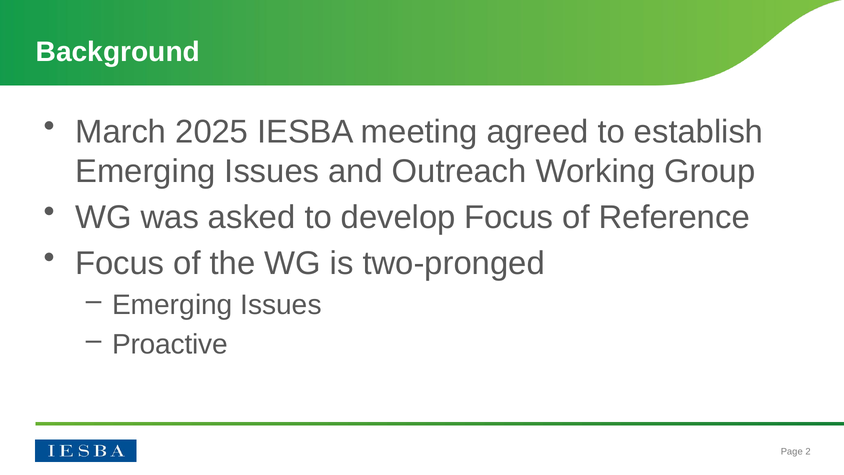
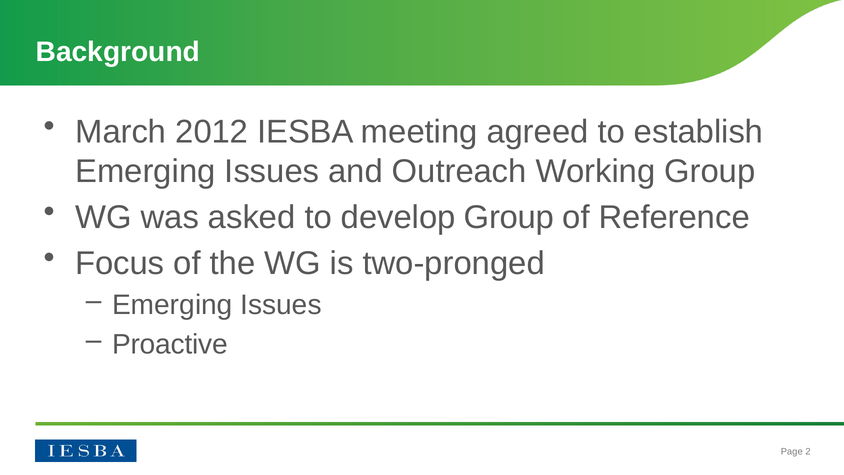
2025: 2025 -> 2012 (212, 132)
develop Focus: Focus -> Group (509, 217)
